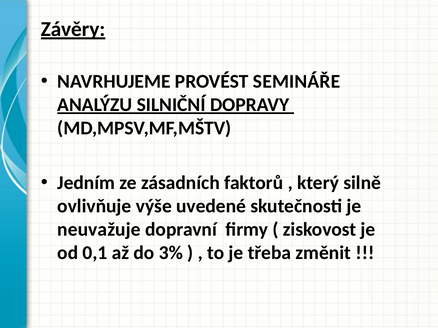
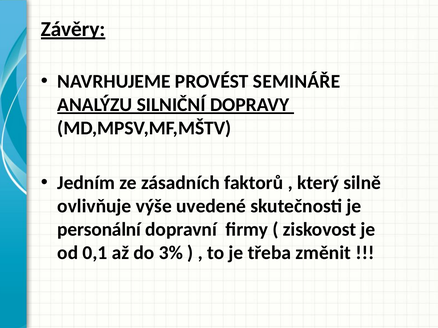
neuvažuje: neuvažuje -> personální (99, 230)
